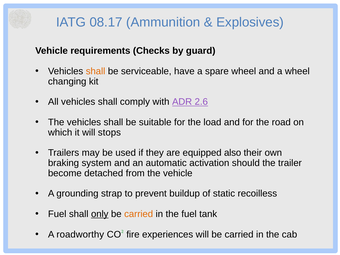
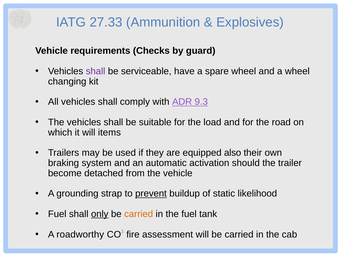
08.17: 08.17 -> 27.33 (106, 22)
shall colour: orange -> purple (96, 71)
2.6: 2.6 -> 9.3 (201, 102)
stops: stops -> items (109, 132)
prevent underline: none -> present (151, 194)
recoilless: recoilless -> likelihood (257, 194)
experiences: experiences -> assessment (168, 234)
